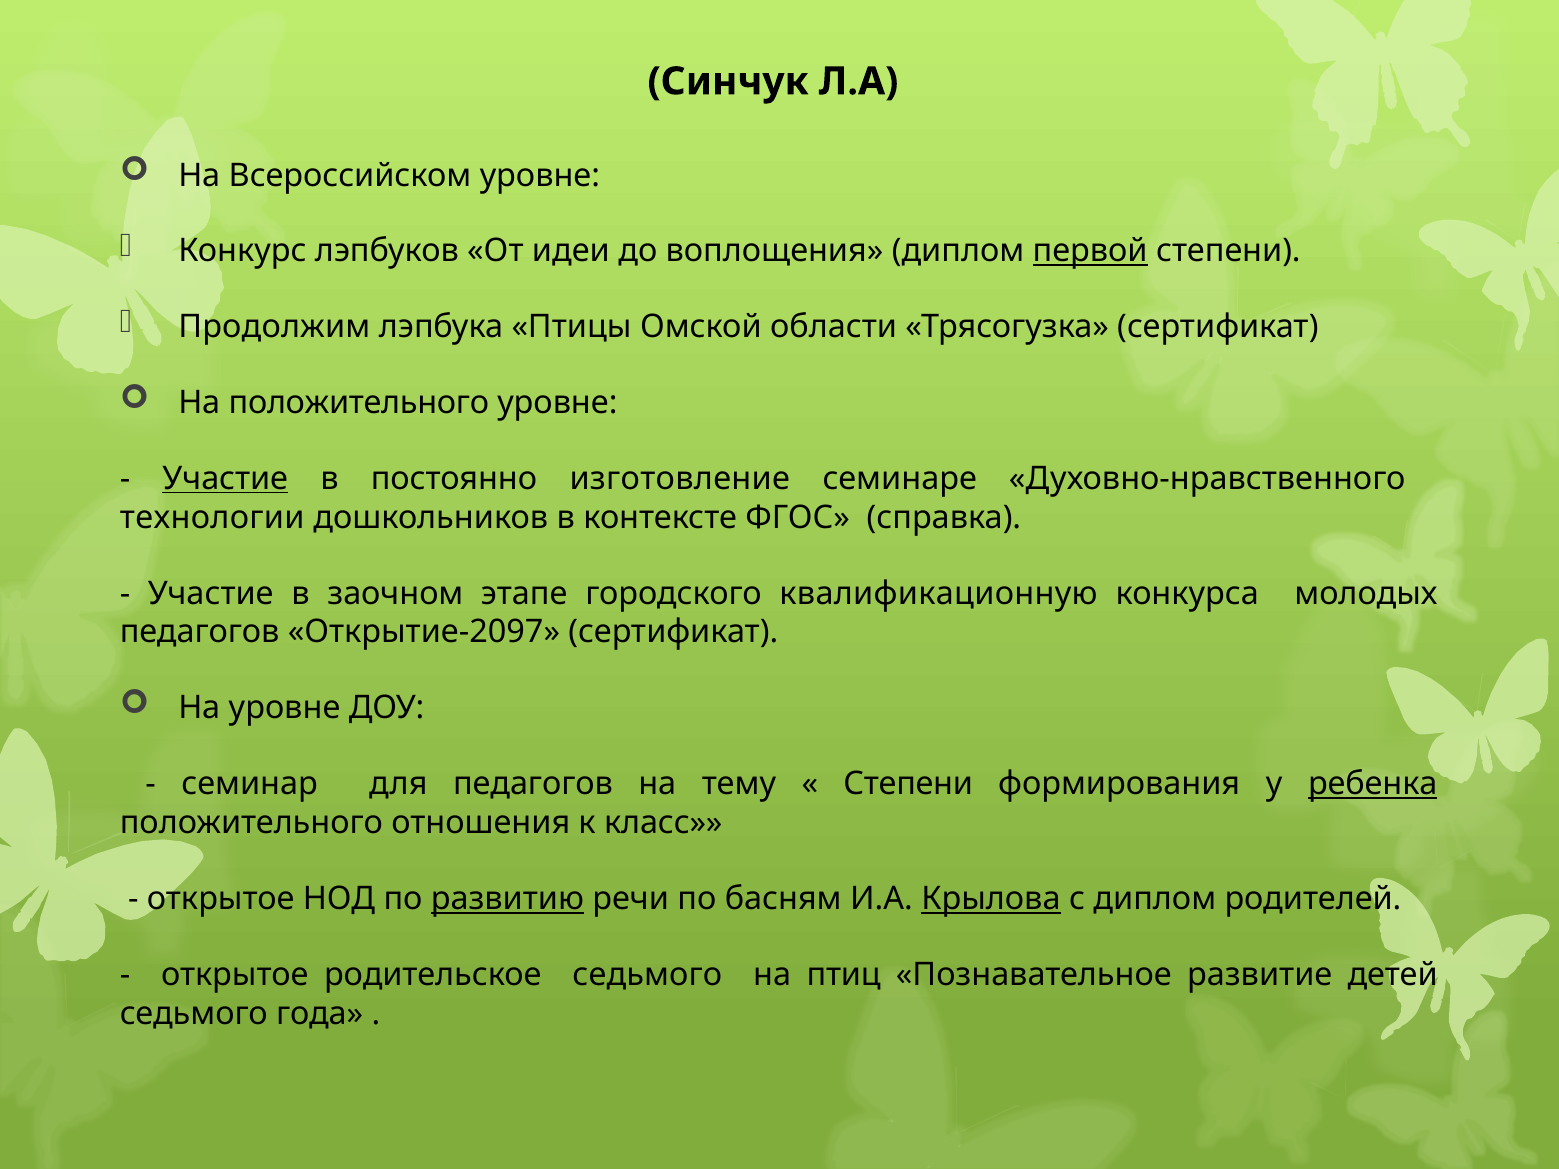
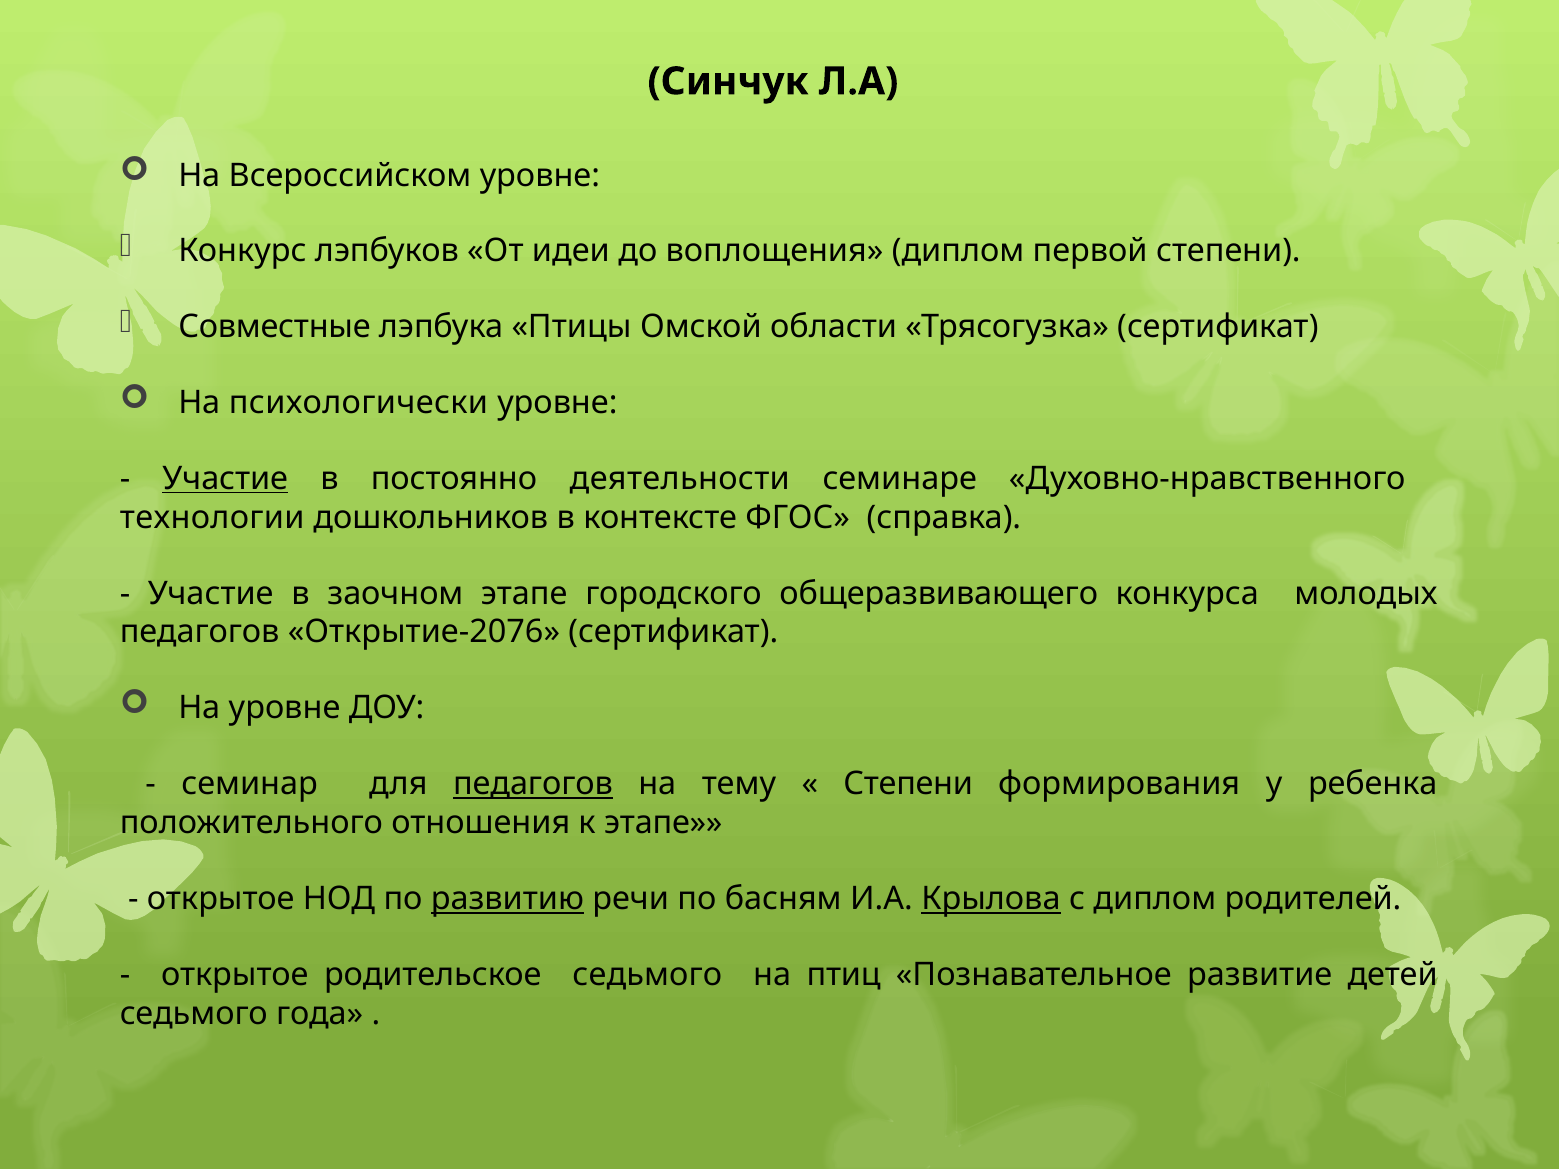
первой underline: present -> none (1090, 251)
Продолжим: Продолжим -> Совместные (275, 327)
На положительного: положительного -> психологически (359, 403)
изготовление: изготовление -> деятельности (680, 479)
квалификационную: квалификационную -> общеразвивающего (939, 593)
Открытие-2097: Открытие-2097 -> Открытие-2076 (424, 632)
педагогов underline: none -> present (533, 784)
ребенка underline: present -> none (1373, 784)
к класс: класс -> этапе (663, 823)
